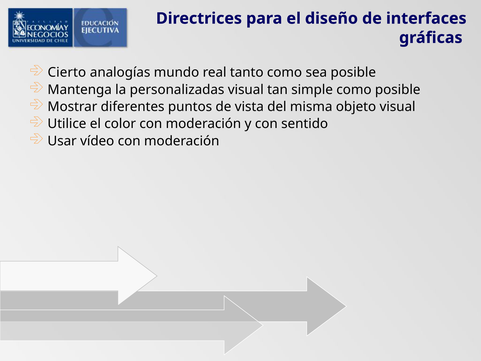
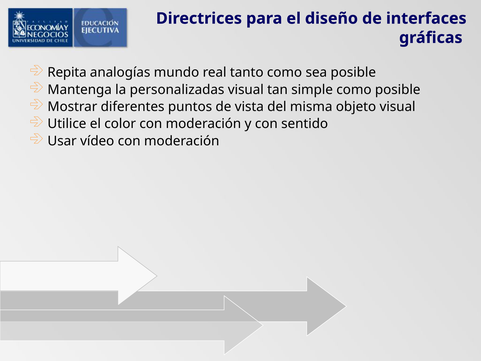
Cierto: Cierto -> Repita (67, 73)
